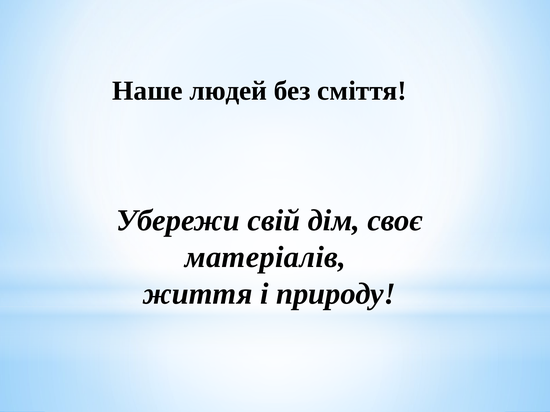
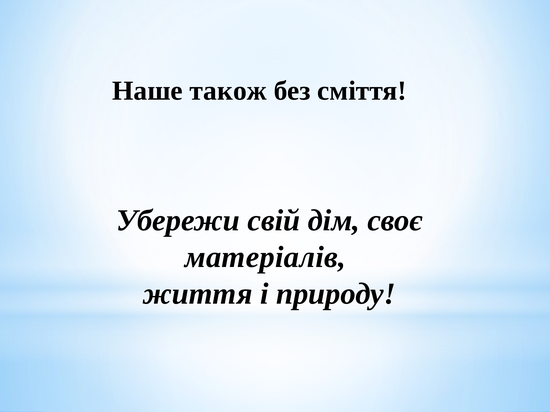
людей: людей -> також (228, 91)
